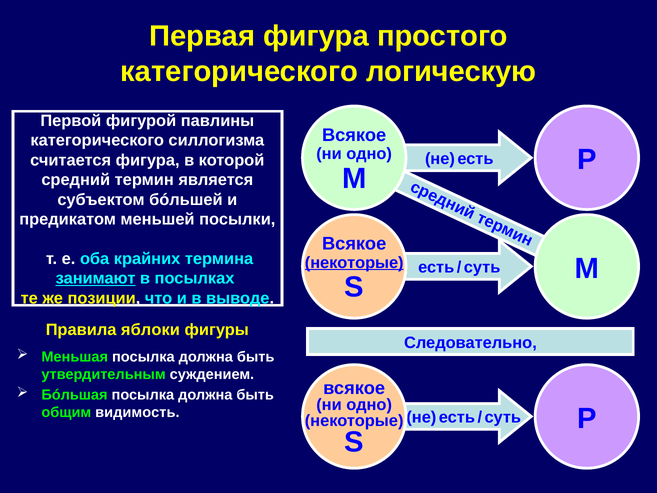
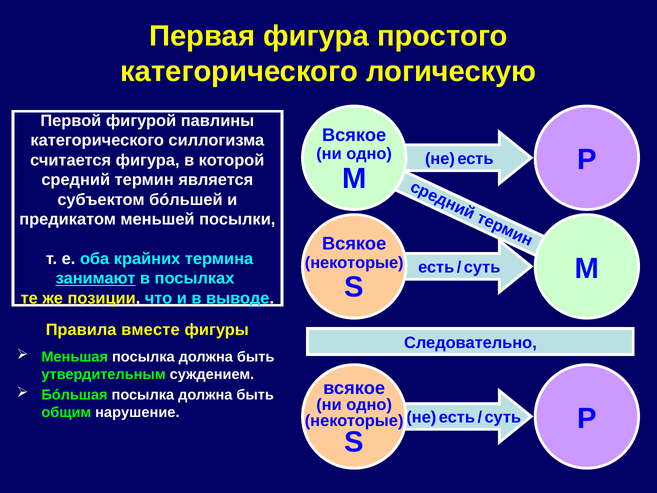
некоторые underline: present -> none (354, 263)
яблоки: яблоки -> вместе (150, 330)
видимость: видимость -> нарушение (137, 412)
